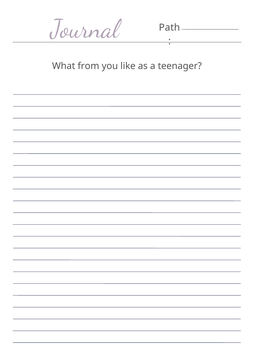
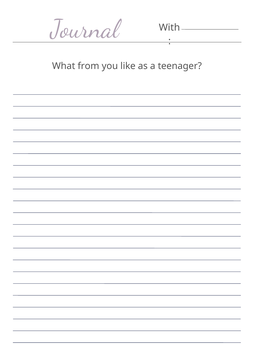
Path: Path -> With (170, 27)
